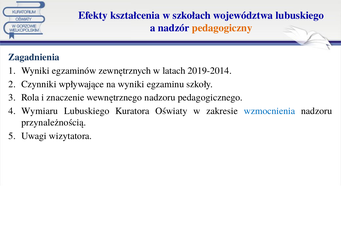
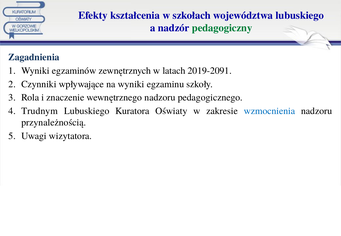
pedagogiczny colour: orange -> green (222, 28)
2019-2014: 2019-2014 -> 2019-2091 (210, 71)
Wymiaru: Wymiaru -> Trudnym (40, 111)
